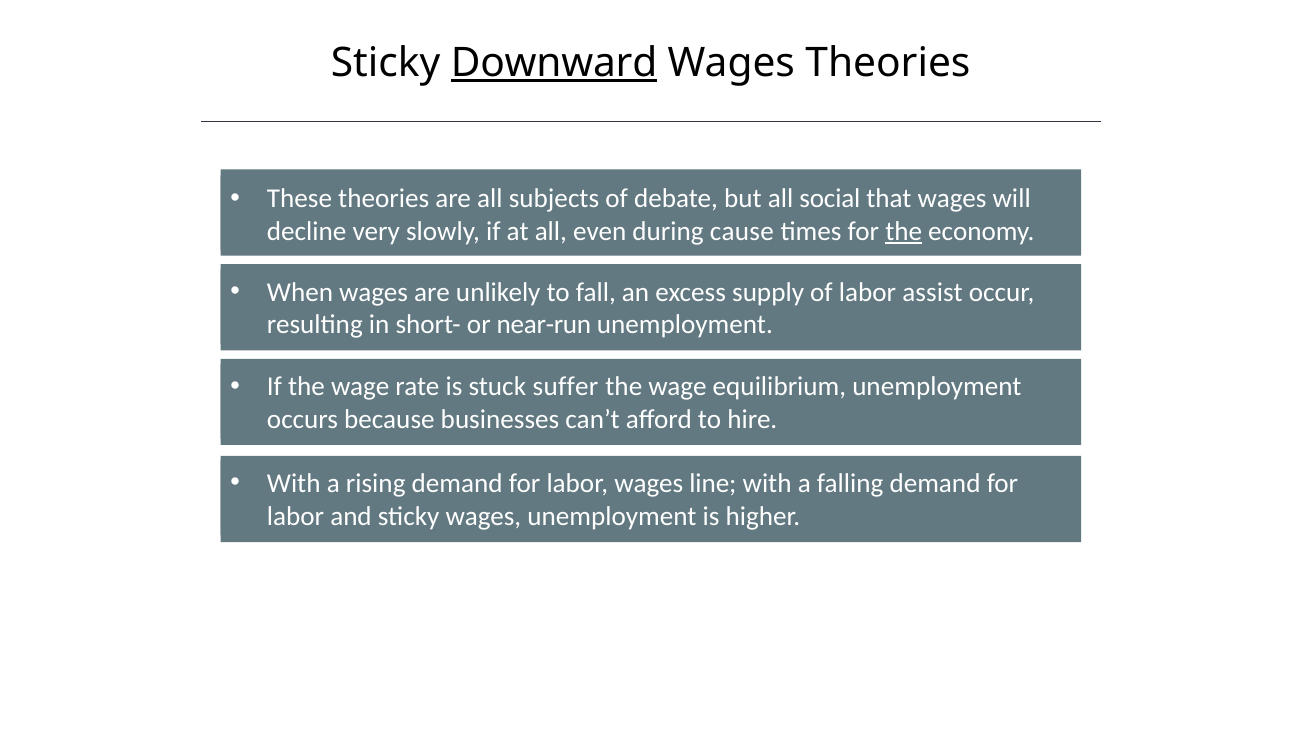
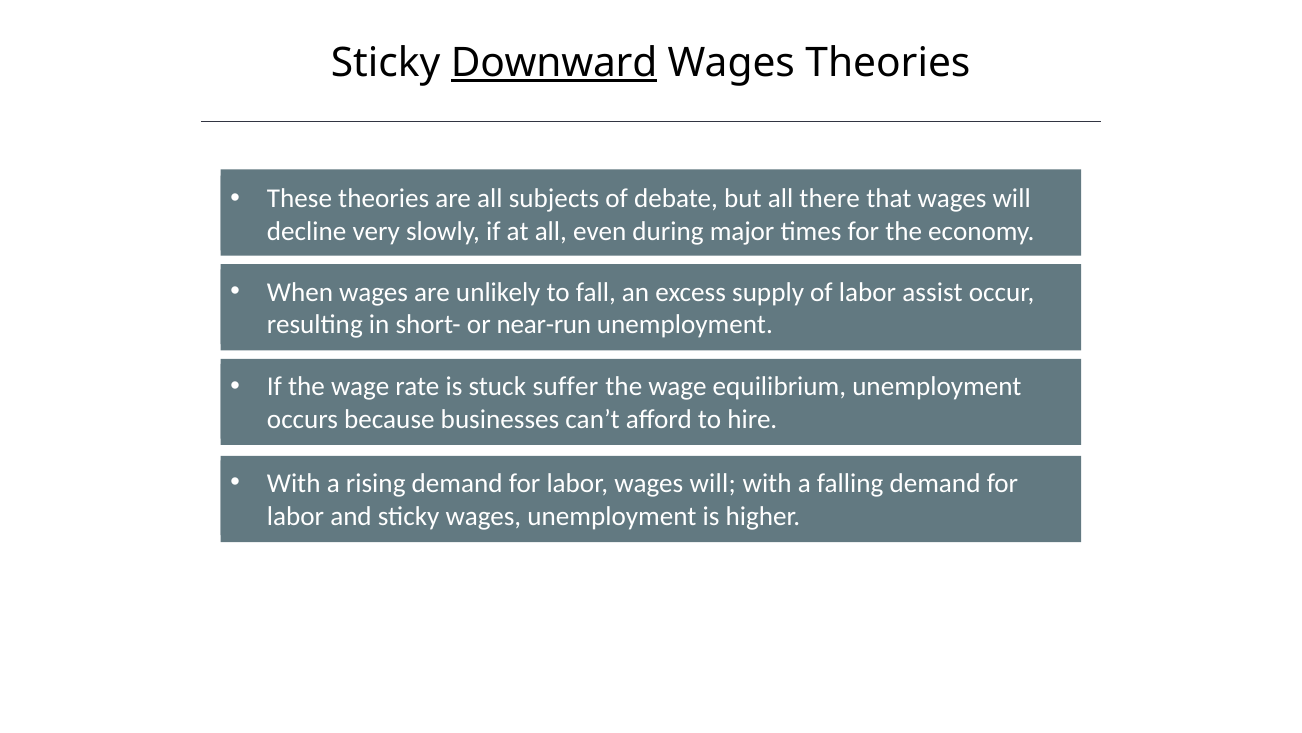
social: social -> there (830, 199)
cause: cause -> major (742, 231)
the underline: present -> none (904, 231)
labor wages line: line -> will (713, 483)
